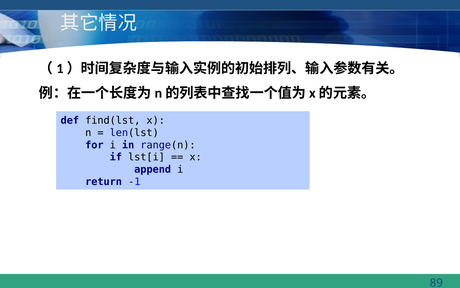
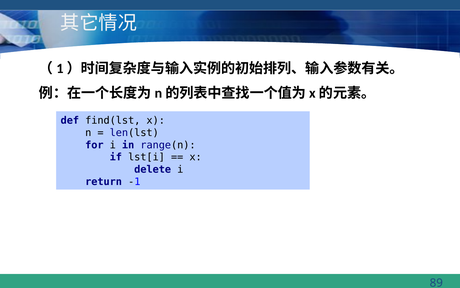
append: append -> delete (153, 169)
